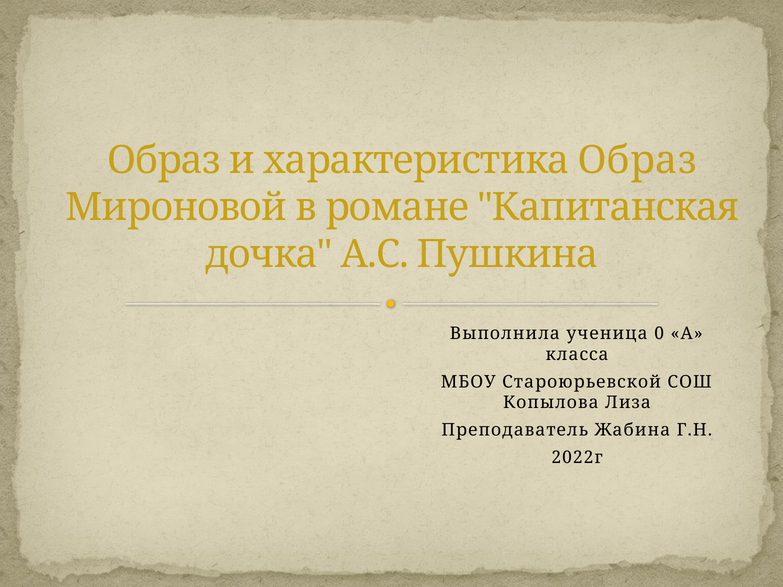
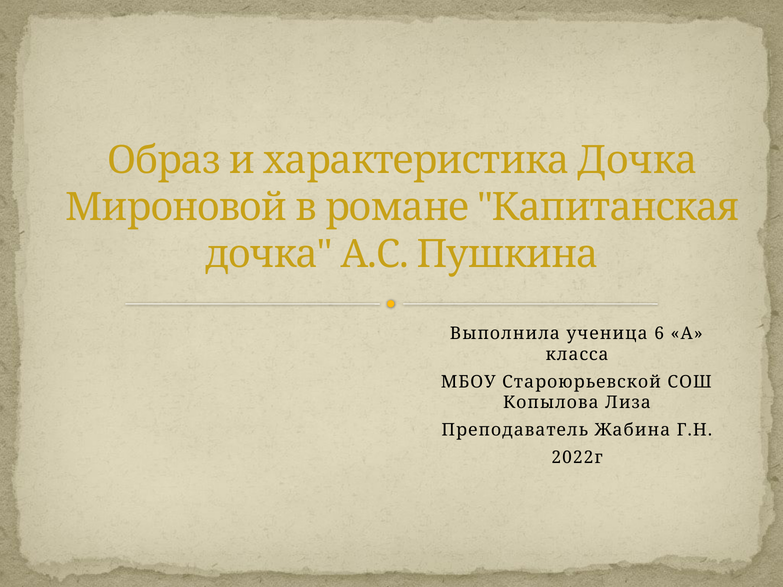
характеристика Образ: Образ -> Дочка (638, 161)
0: 0 -> 6 (659, 334)
